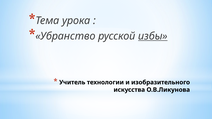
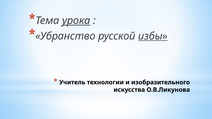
урока underline: none -> present (76, 21)
